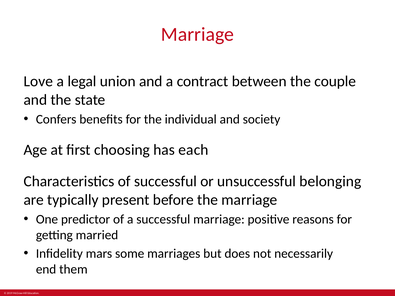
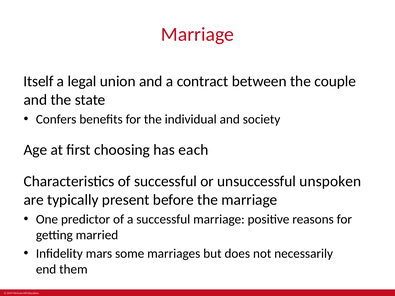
Love: Love -> Itself (39, 81)
belonging: belonging -> unspoken (330, 181)
